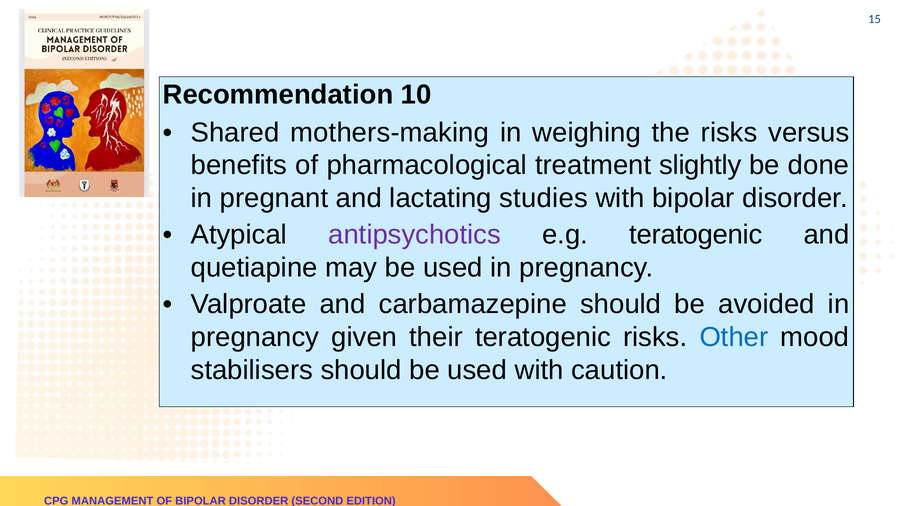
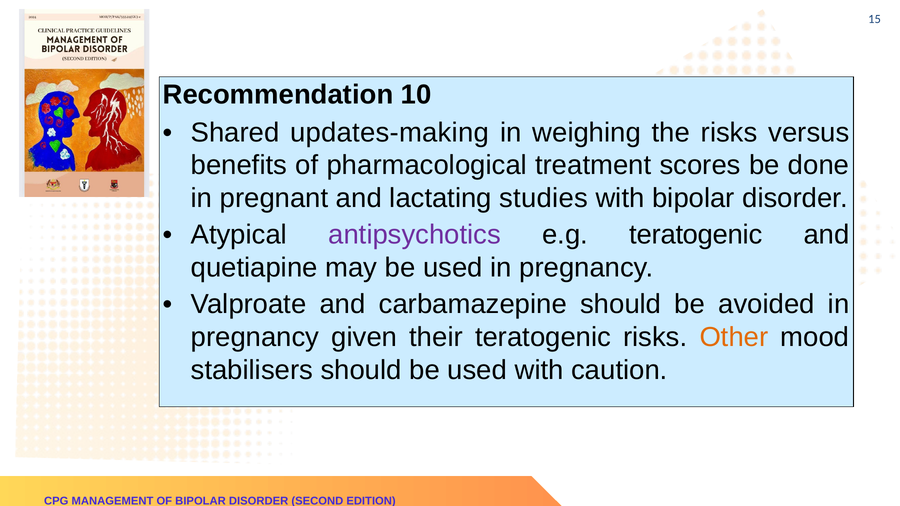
mothers-making: mothers-making -> updates-making (390, 133)
slightly: slightly -> scores (700, 165)
Other colour: blue -> orange (734, 337)
